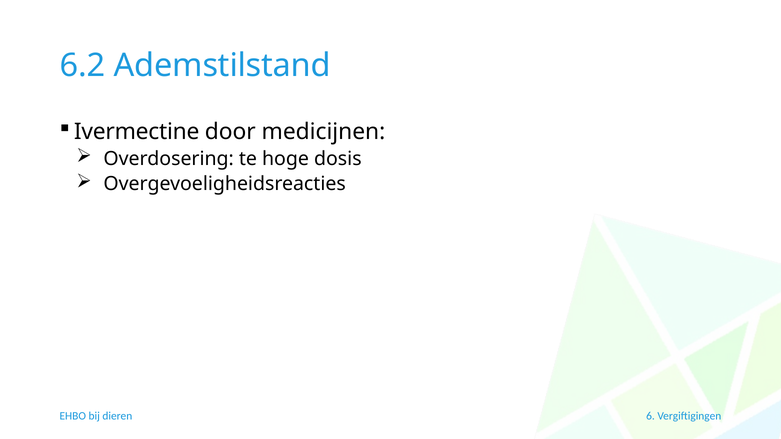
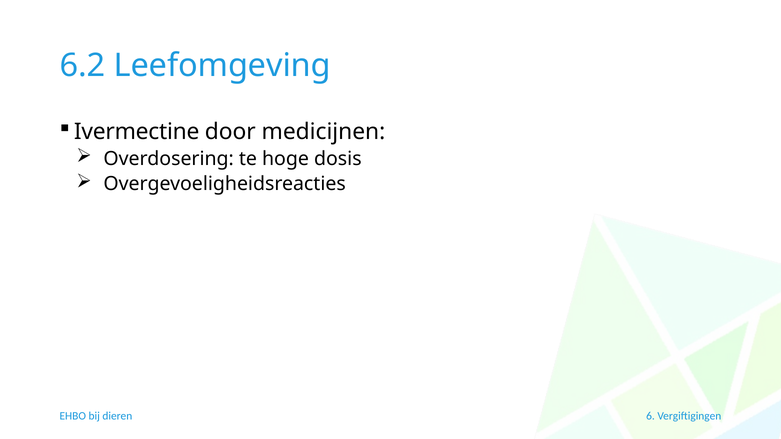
Ademstilstand: Ademstilstand -> Leefomgeving (222, 66)
